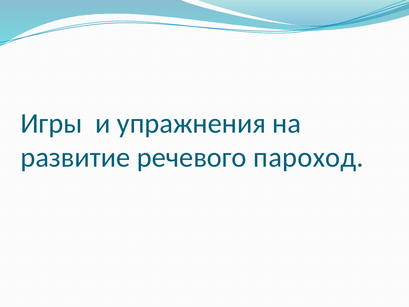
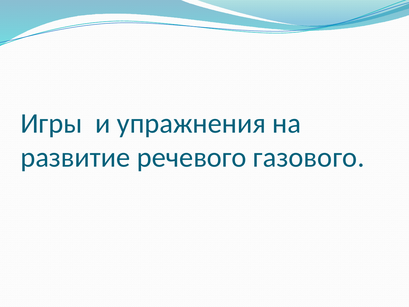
пароход: пароход -> газового (309, 157)
